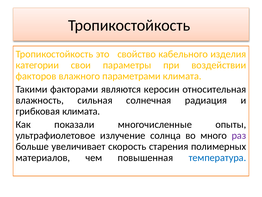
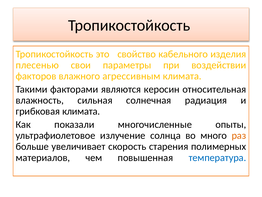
категории: категории -> плесенью (37, 65)
параметрами: параметрами -> агрессивным (131, 76)
раз colour: purple -> orange (239, 135)
